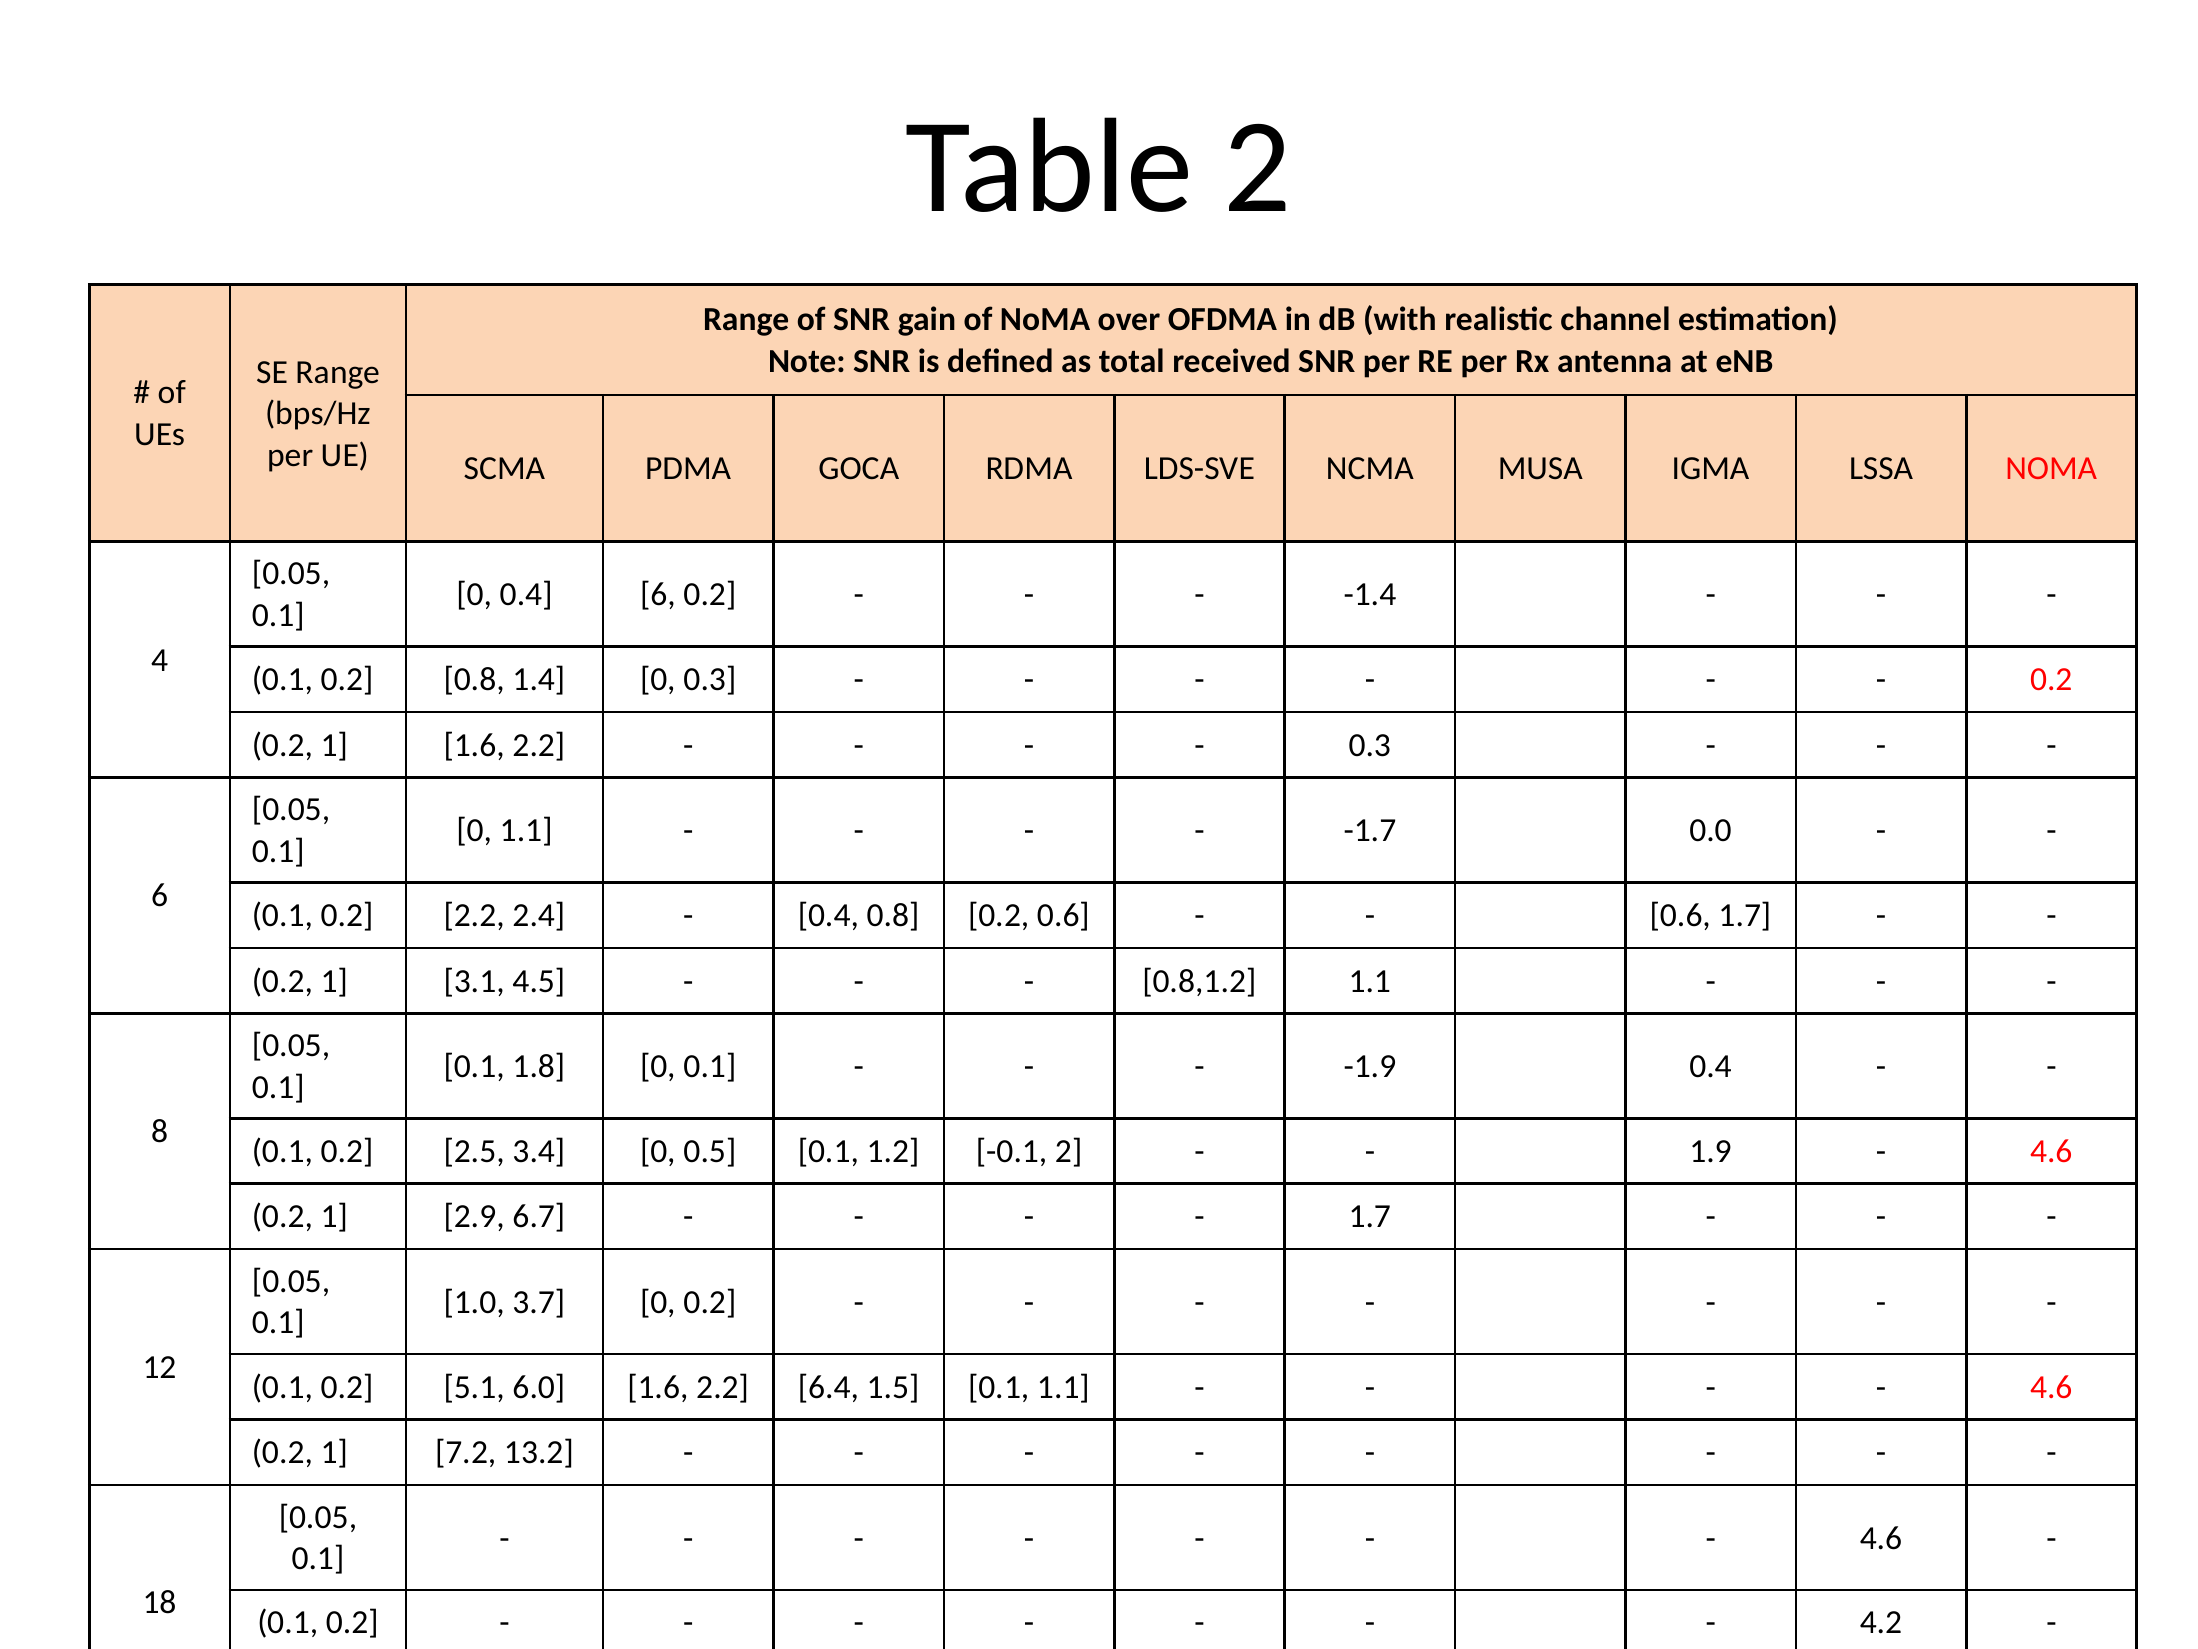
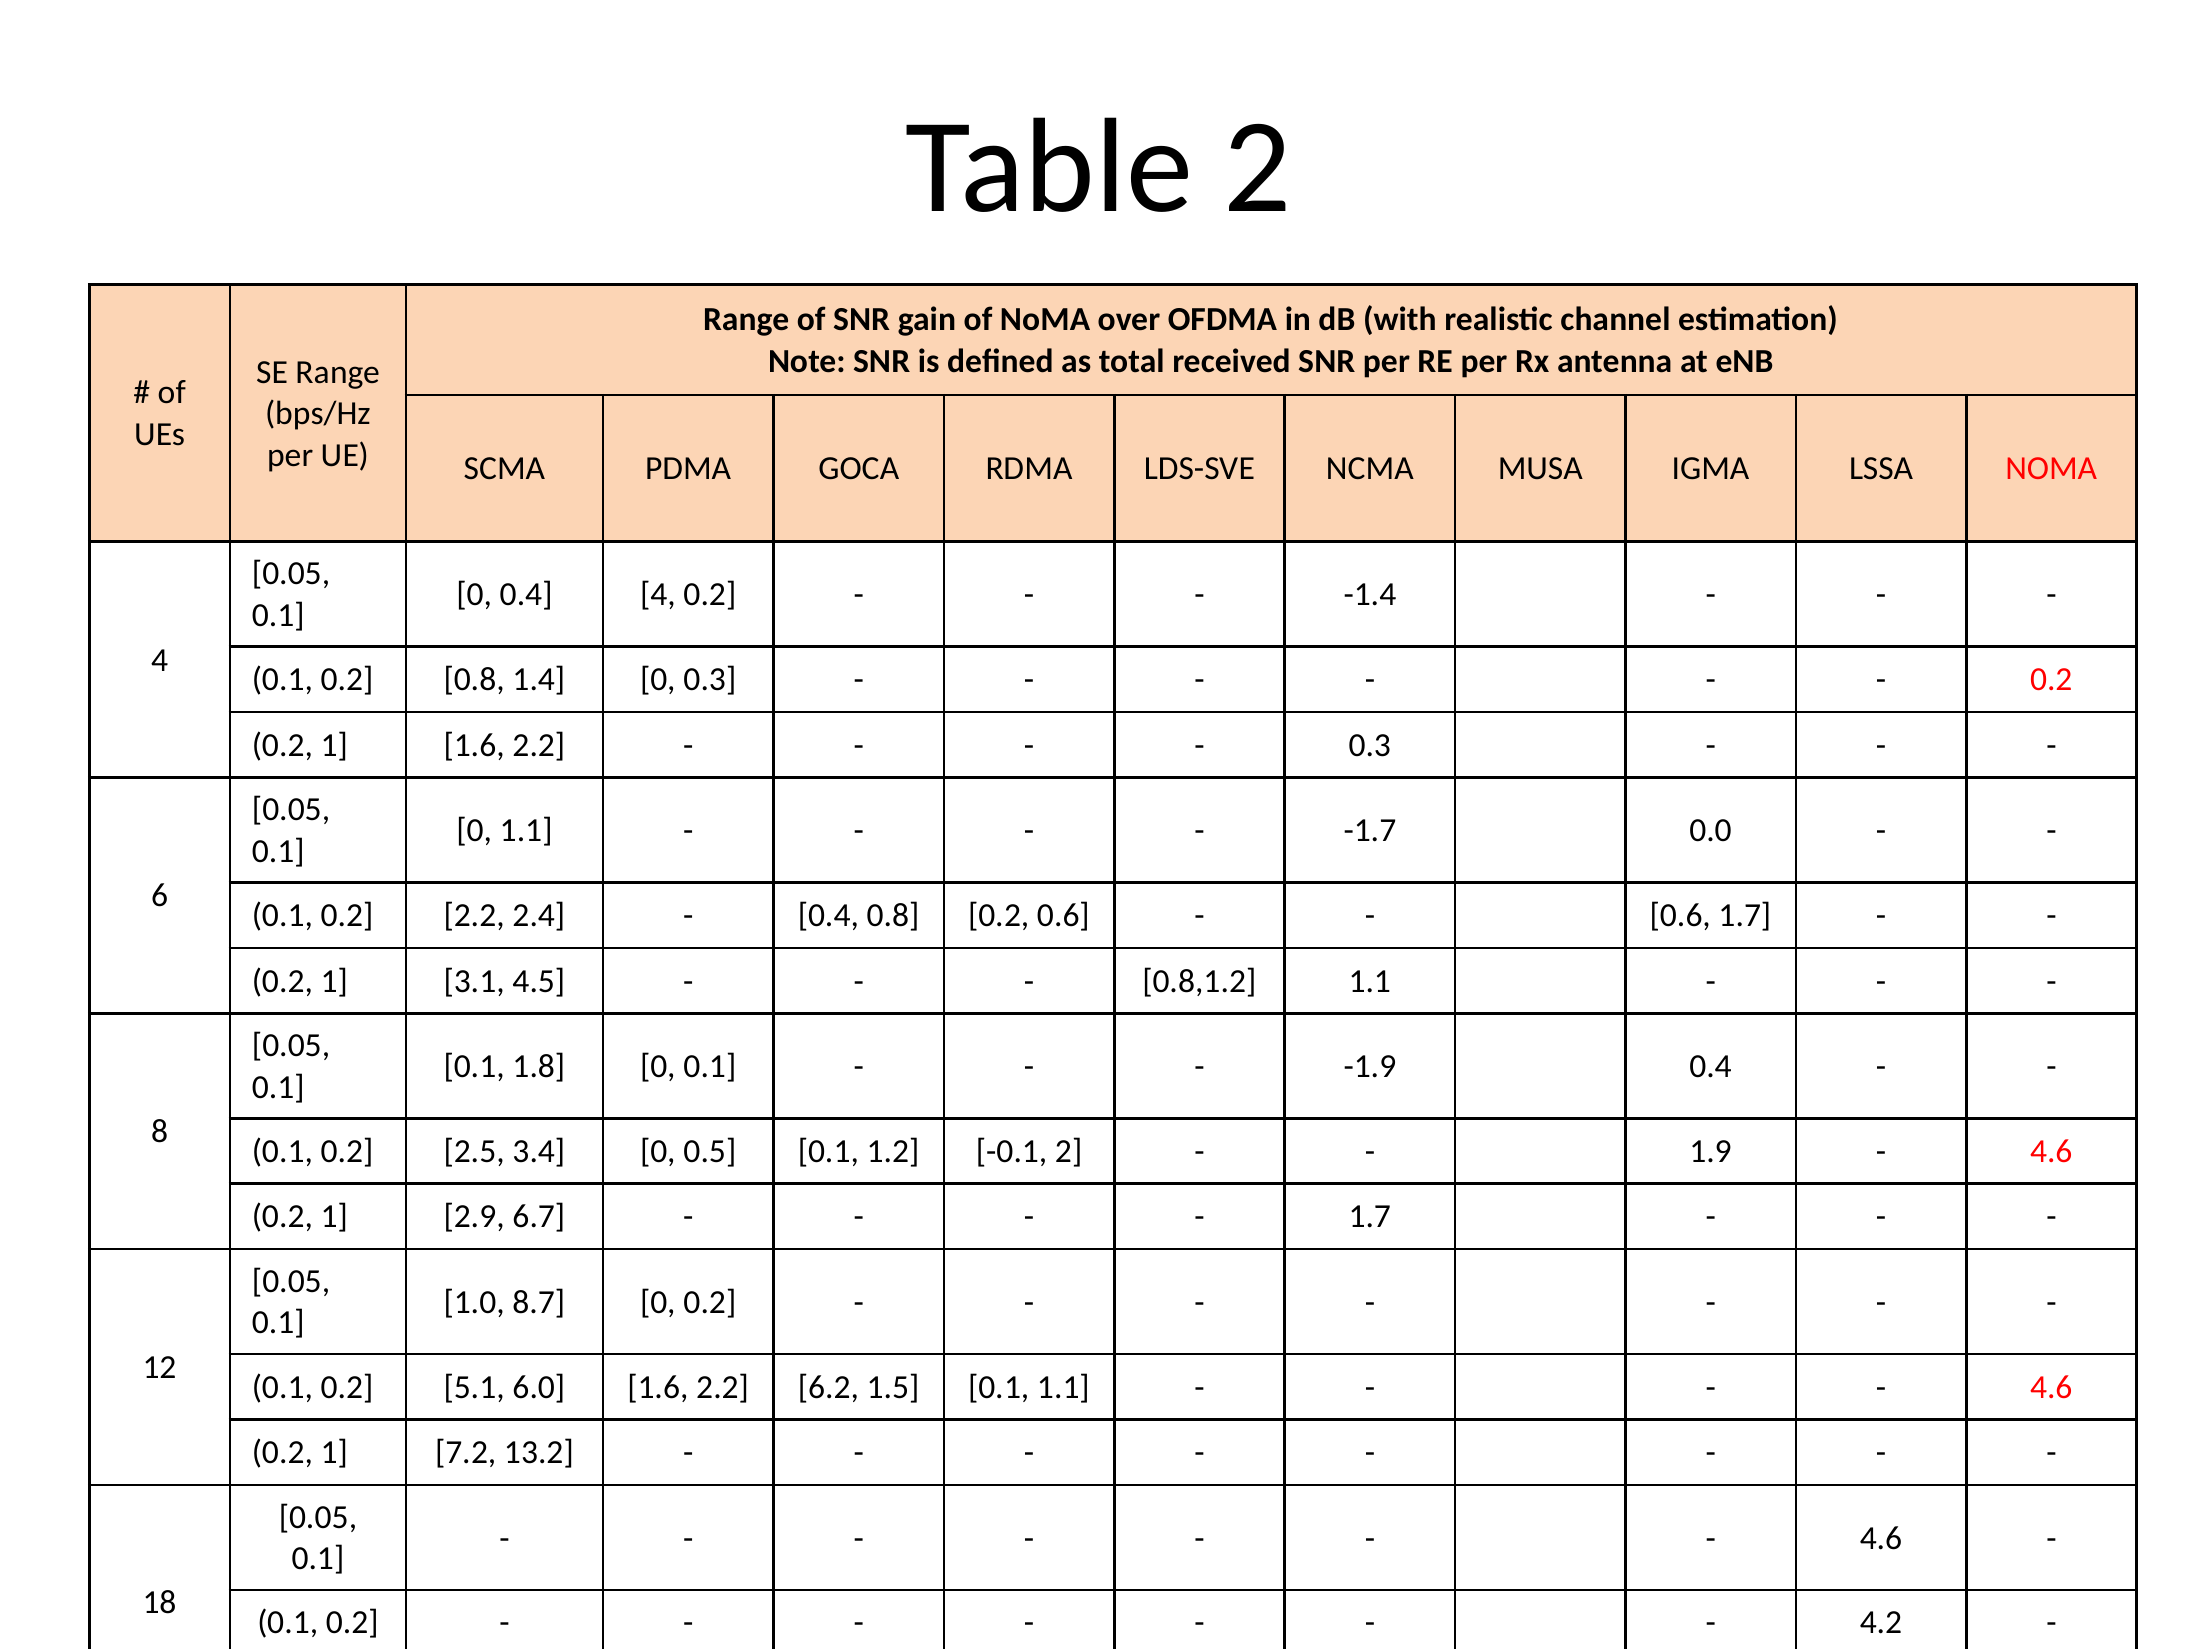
0.4 6: 6 -> 4 (658, 594)
3.7: 3.7 -> 8.7 (539, 1302)
6.4: 6.4 -> 6.2 (828, 1387)
